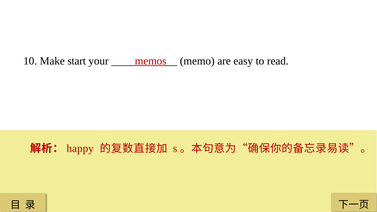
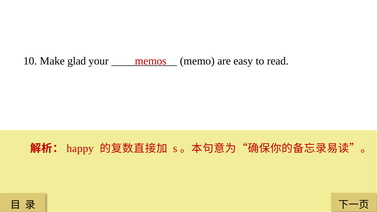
start: start -> glad (77, 61)
